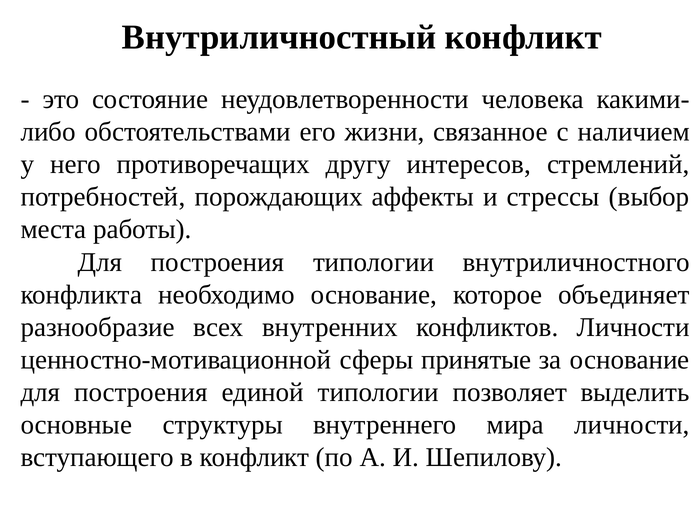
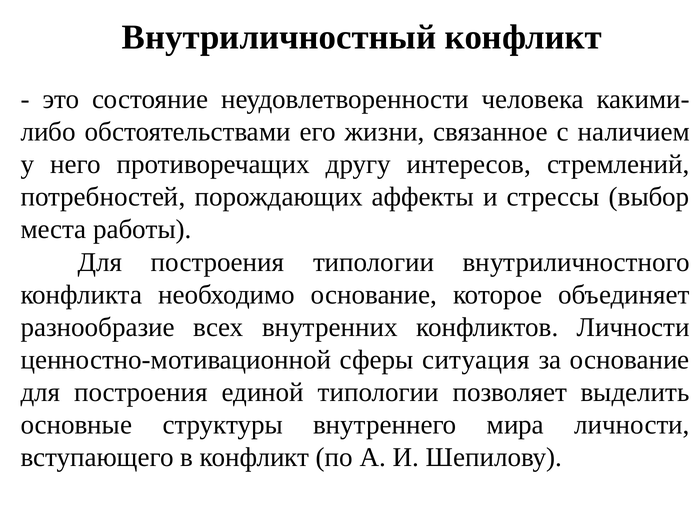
принятые: принятые -> ситуация (476, 360)
